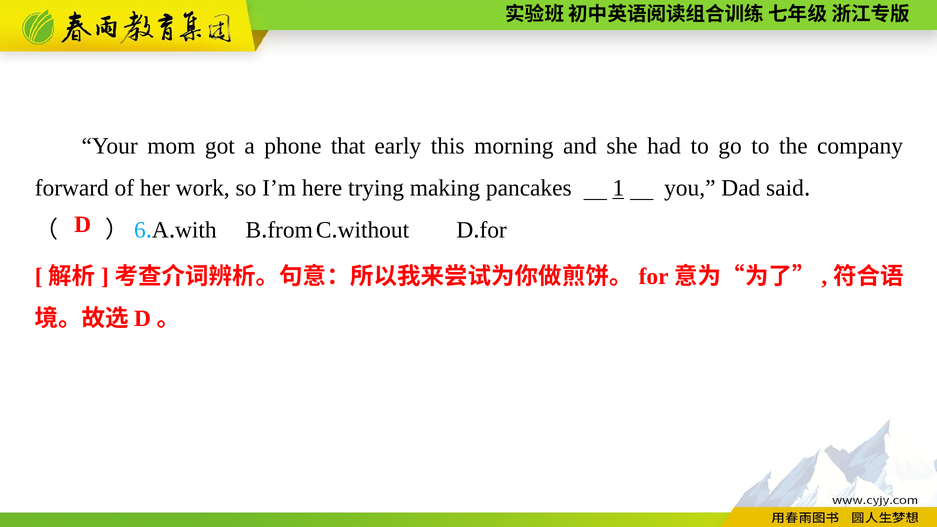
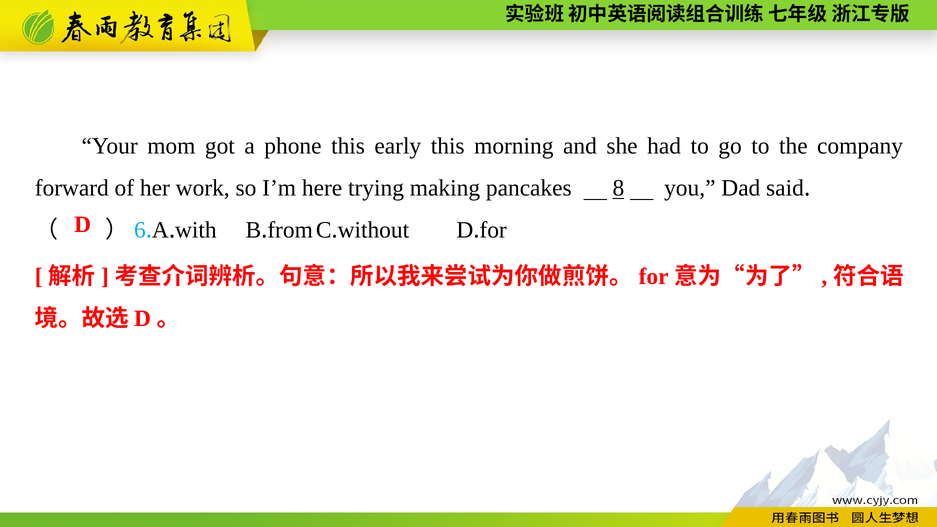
phone that: that -> this (348, 146)
1: 1 -> 8 (618, 188)
